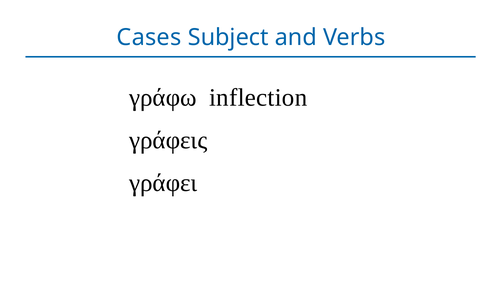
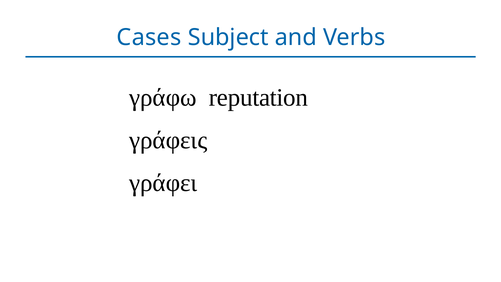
inflection: inflection -> reputation (258, 98)
